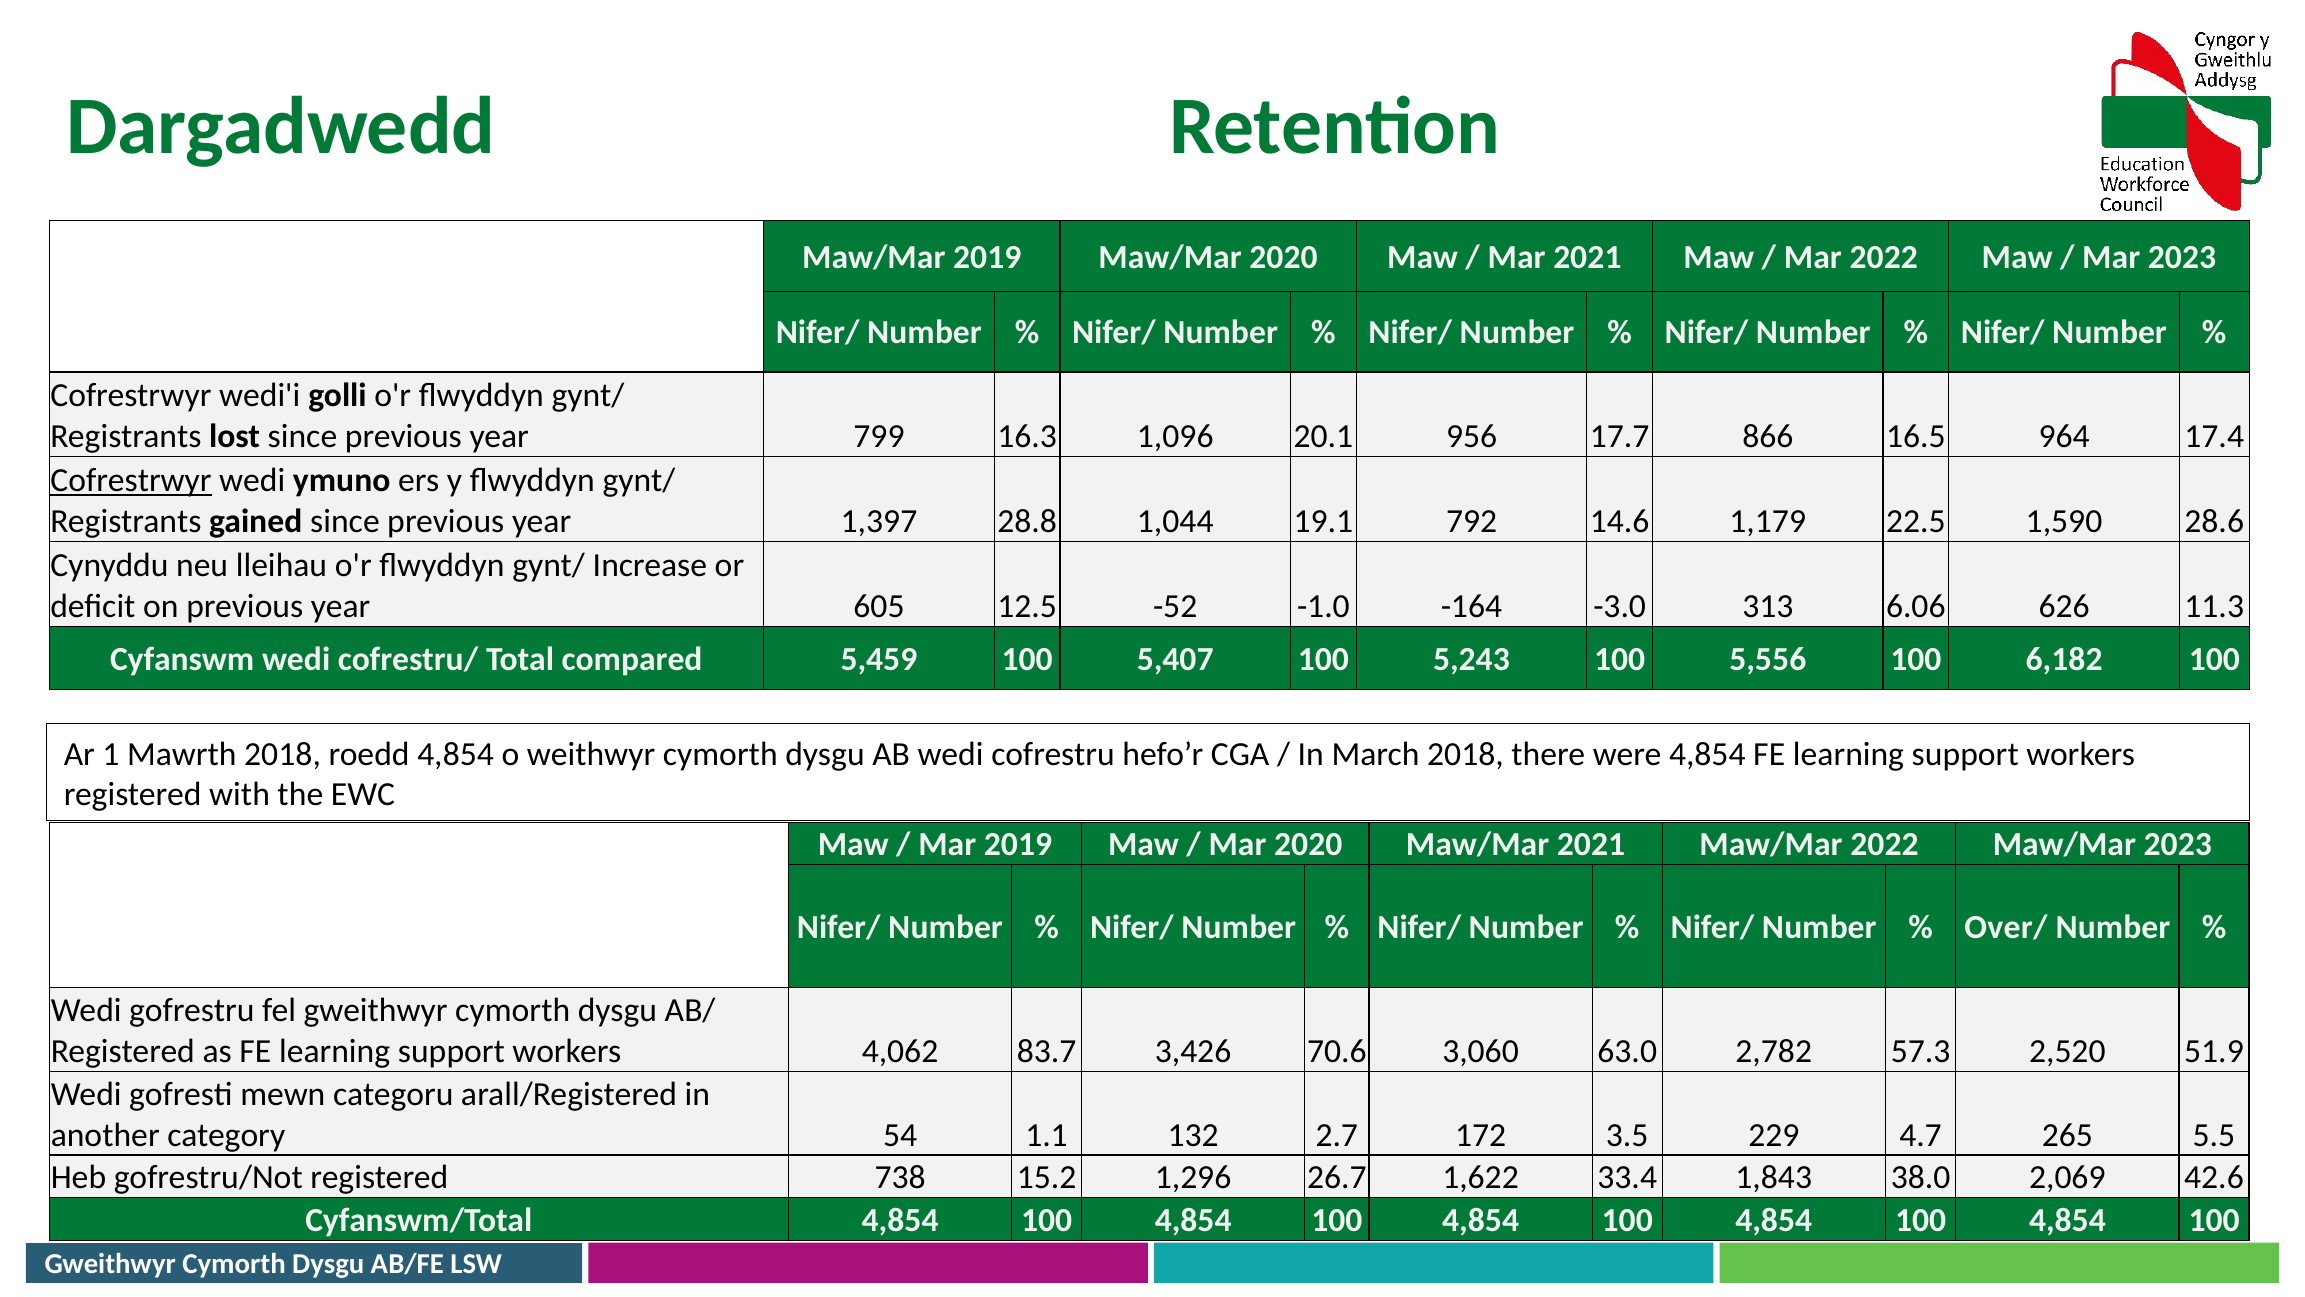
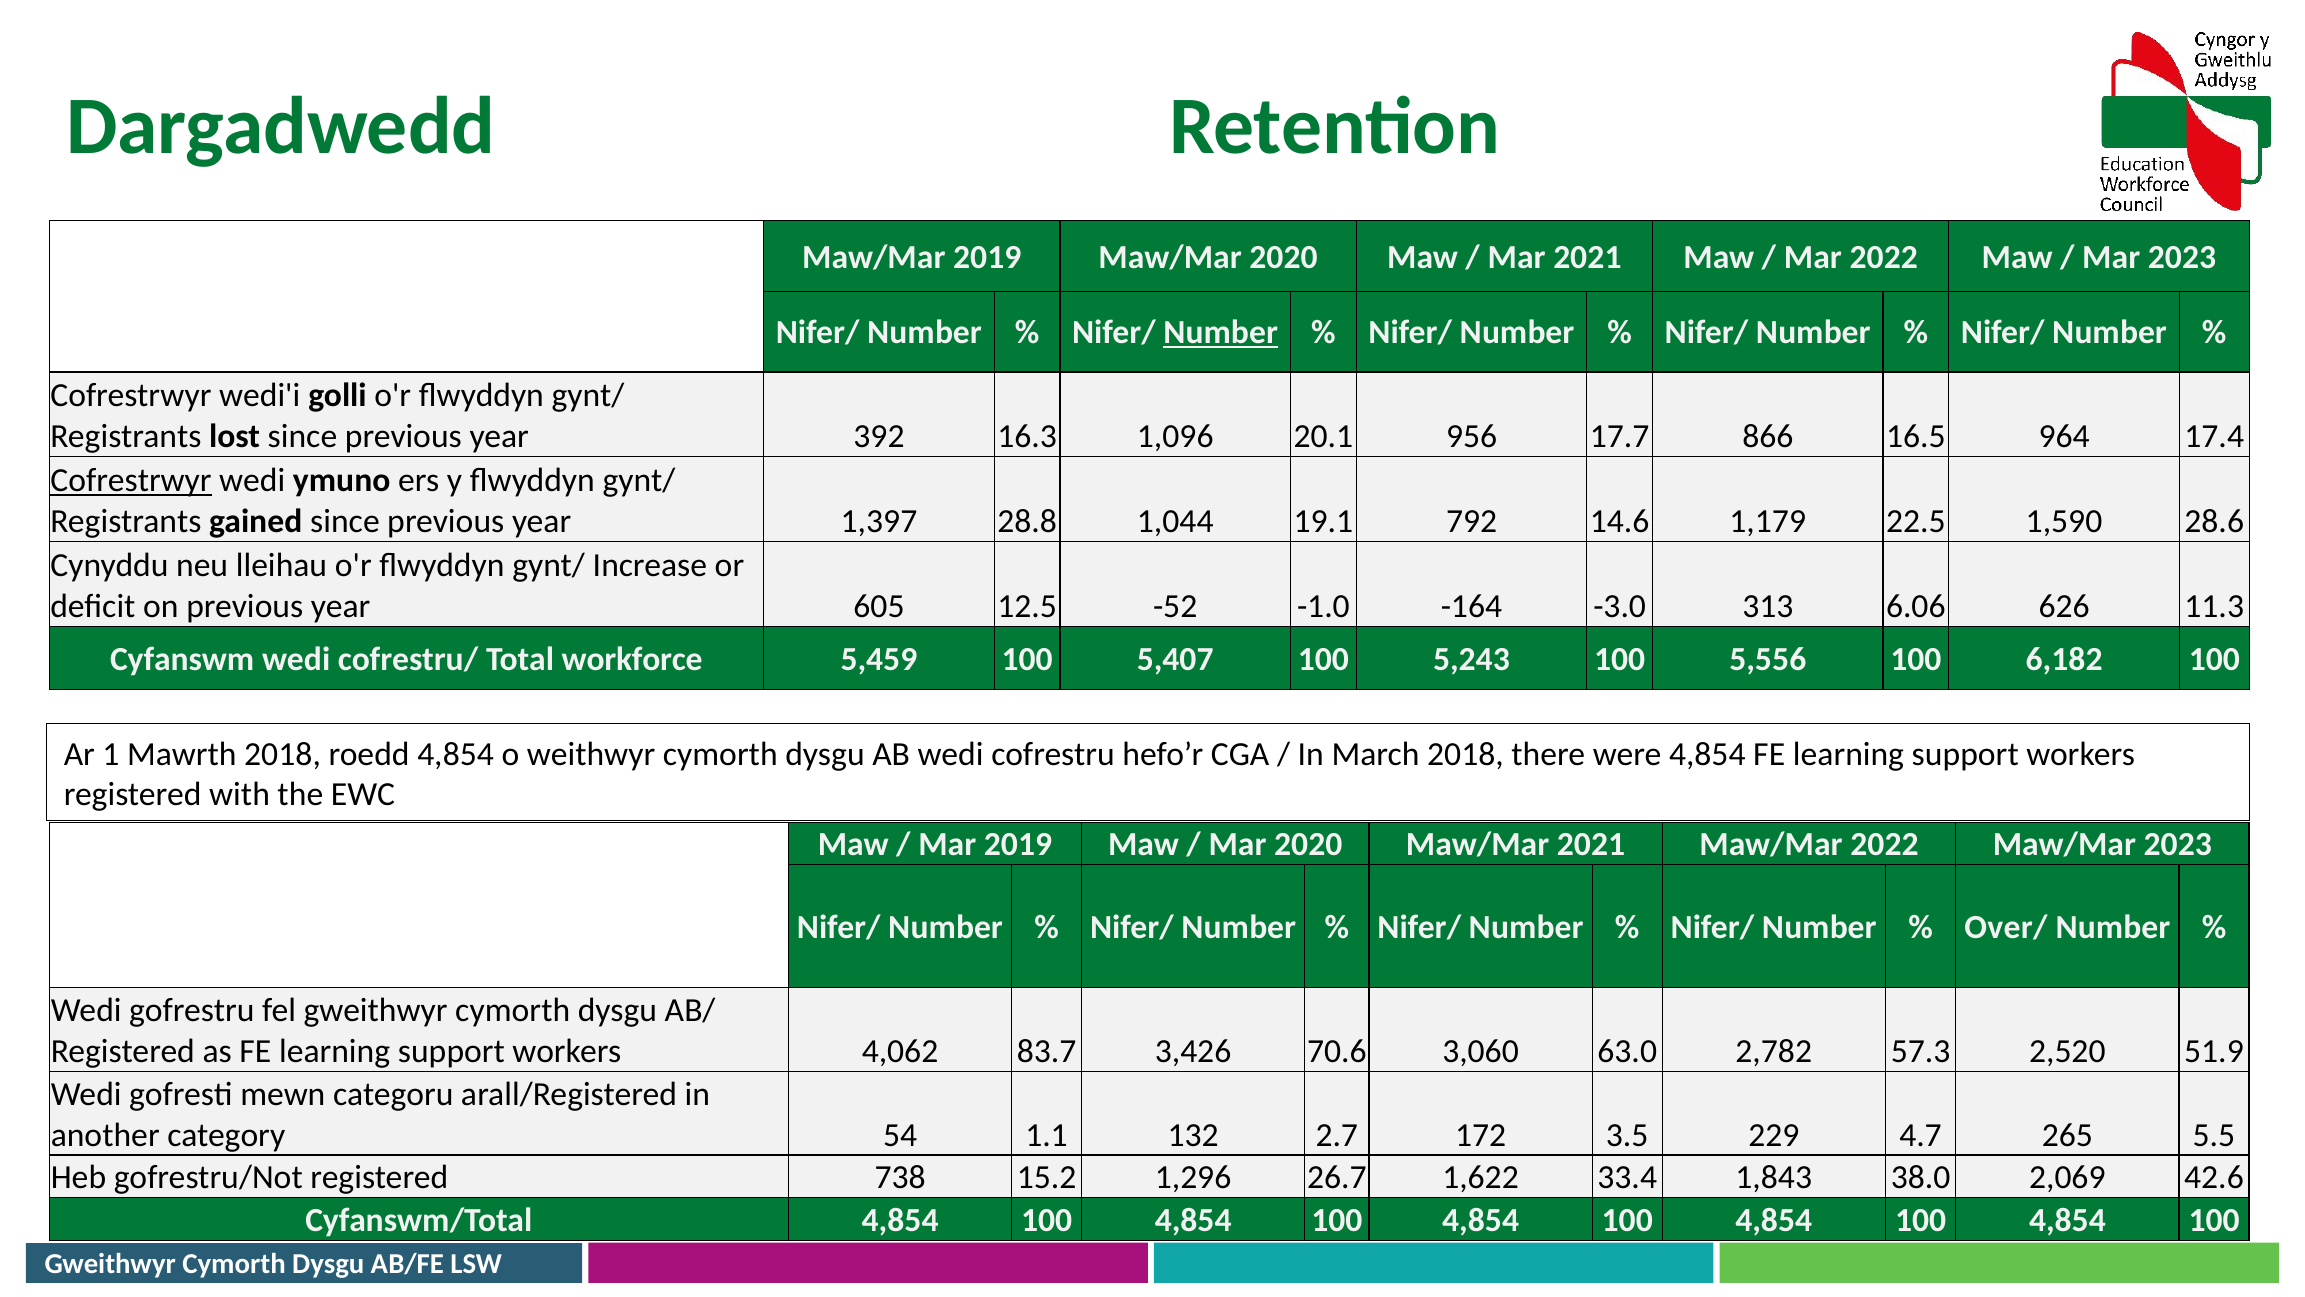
Number underline: none -> present (1221, 333)
799: 799 -> 392 (879, 437)
compared: compared -> workforce (632, 659)
